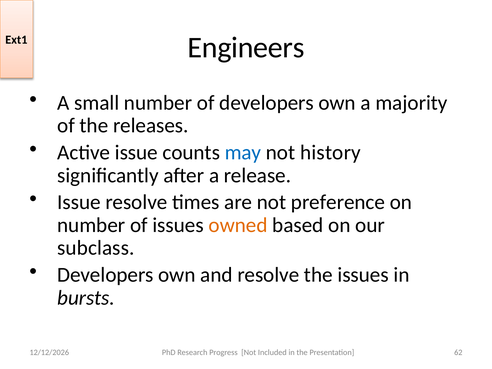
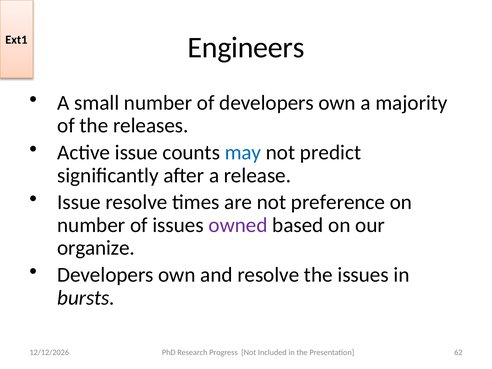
history: history -> predict (331, 152)
owned colour: orange -> purple (238, 225)
subclass: subclass -> organize (96, 248)
